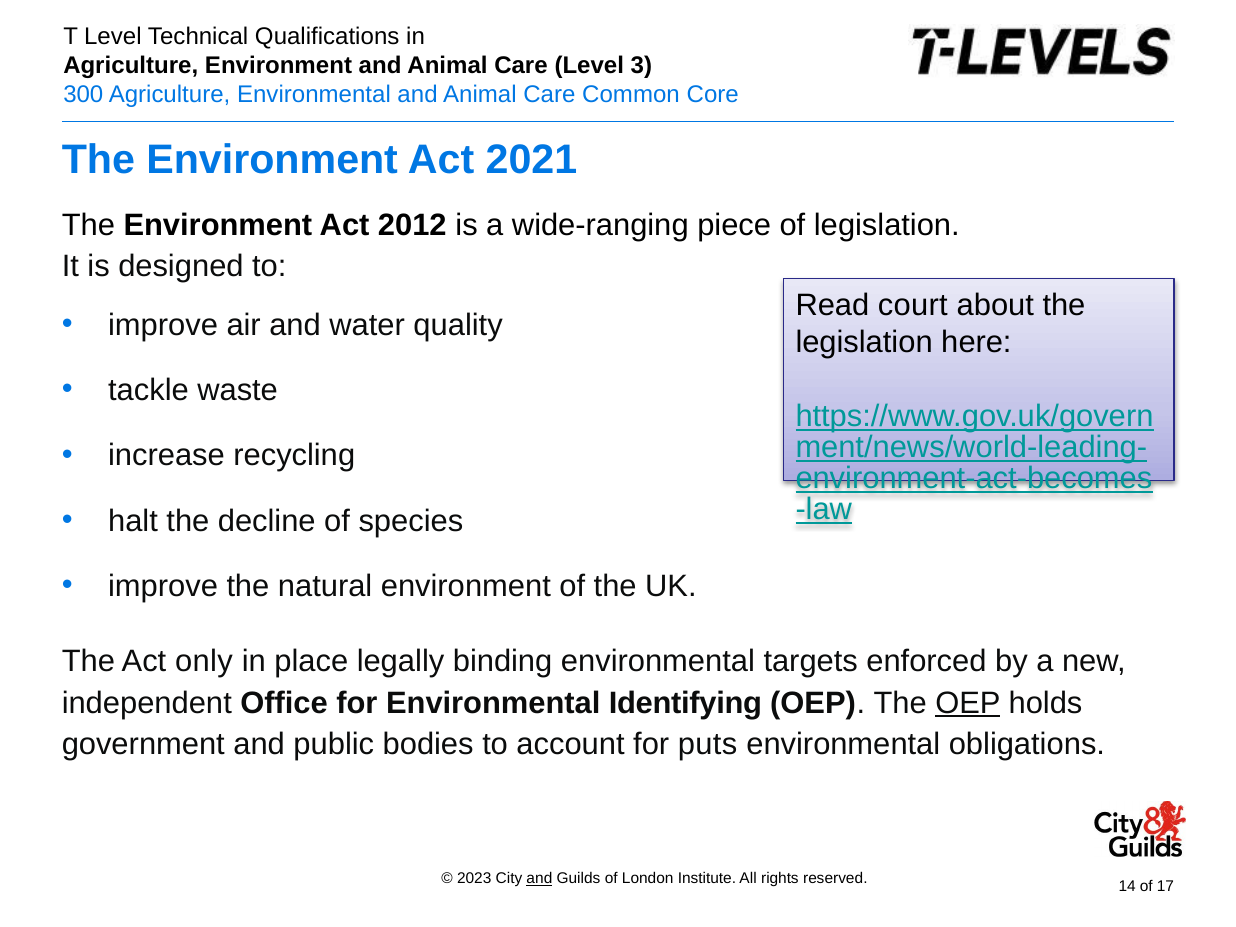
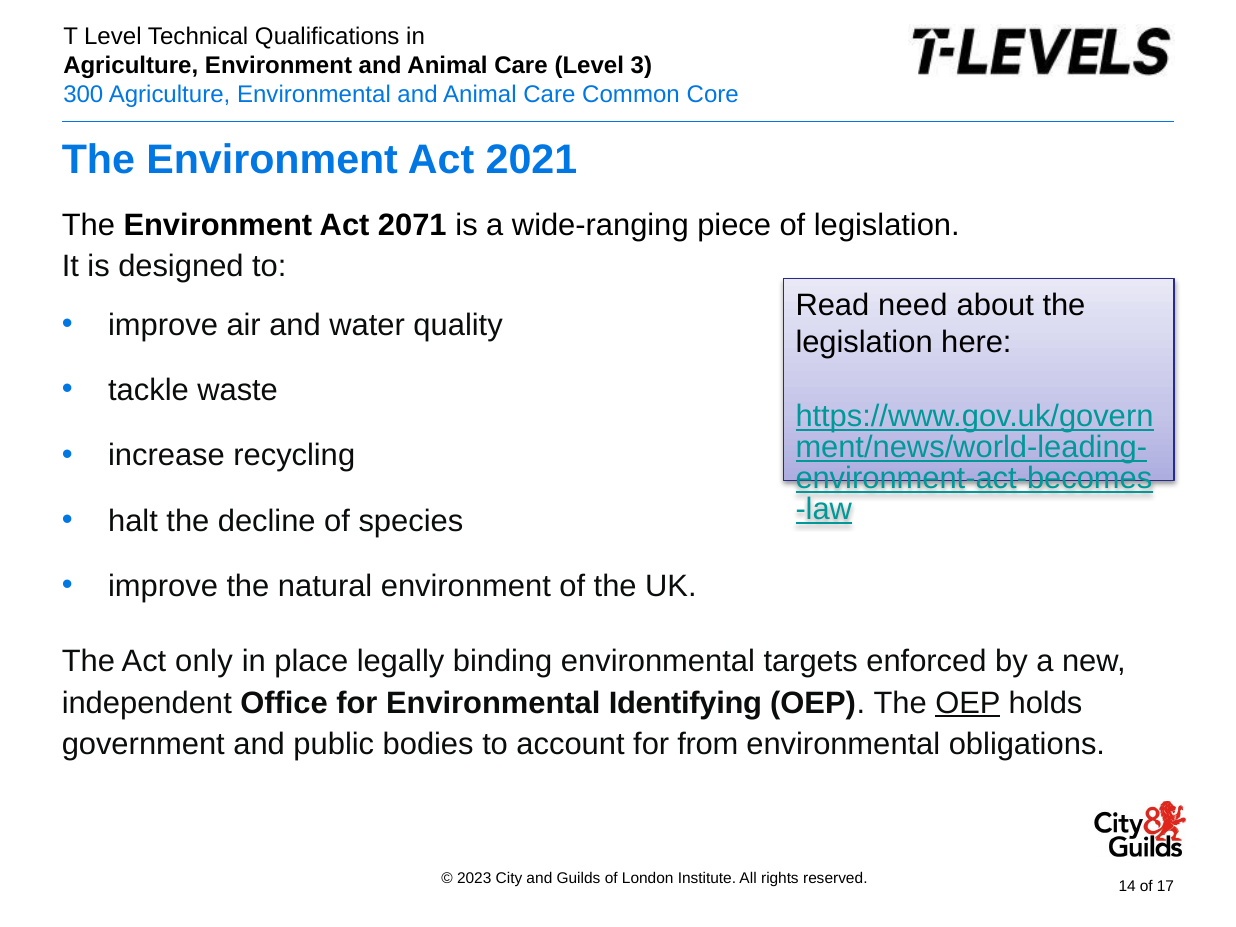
2012: 2012 -> 2071 (412, 226)
court: court -> need (913, 305)
puts: puts -> from (708, 744)
and underline: present -> none (539, 879)
